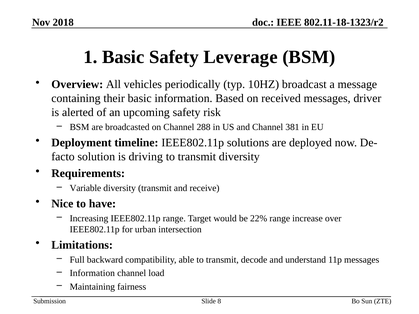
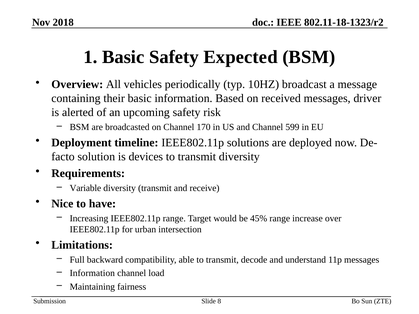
Leverage: Leverage -> Expected (241, 57)
288: 288 -> 170 (204, 127)
381: 381 -> 599 (292, 127)
driving: driving -> devices (146, 157)
22%: 22% -> 45% (259, 218)
